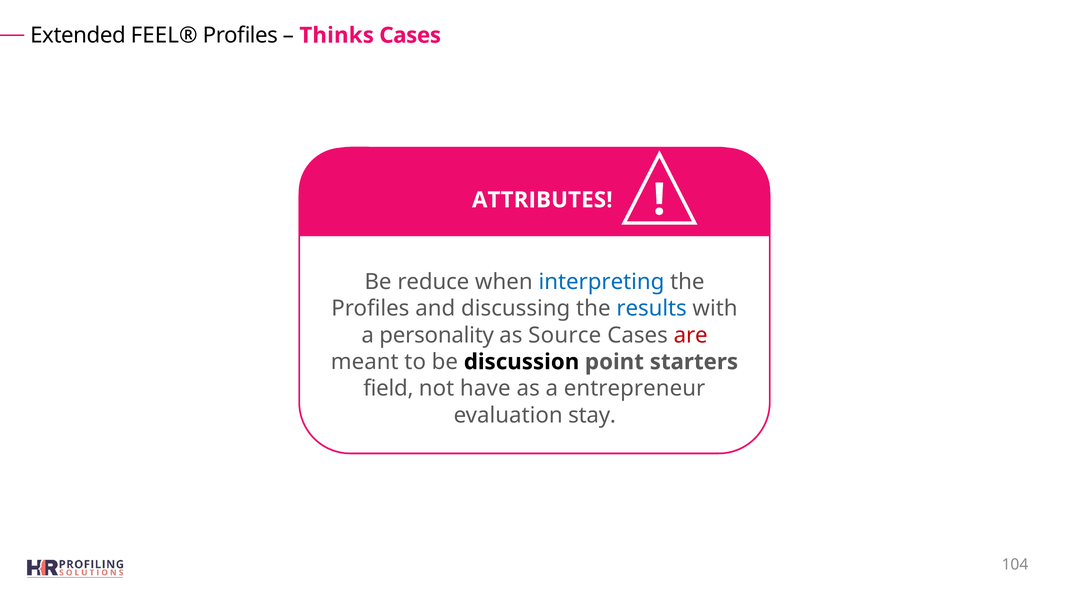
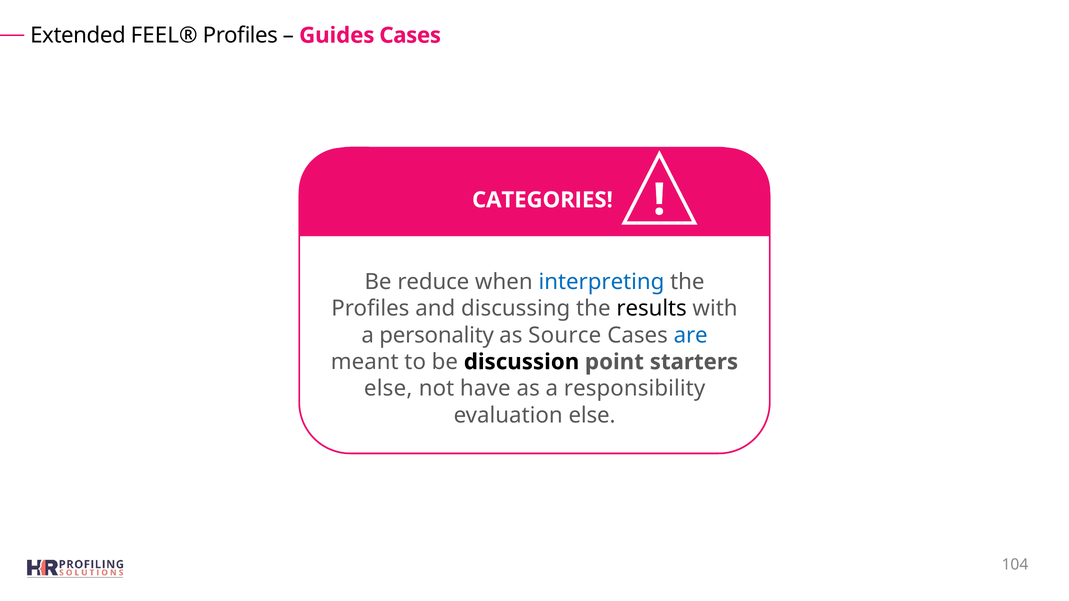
Thinks: Thinks -> Guides (337, 35)
ATTRIBUTES: ATTRIBUTES -> CATEGORIES (542, 200)
results colour: blue -> black (652, 309)
are colour: red -> blue (691, 335)
field: field -> else (388, 389)
entrepreneur: entrepreneur -> responsibility (635, 389)
evaluation stay: stay -> else (592, 416)
